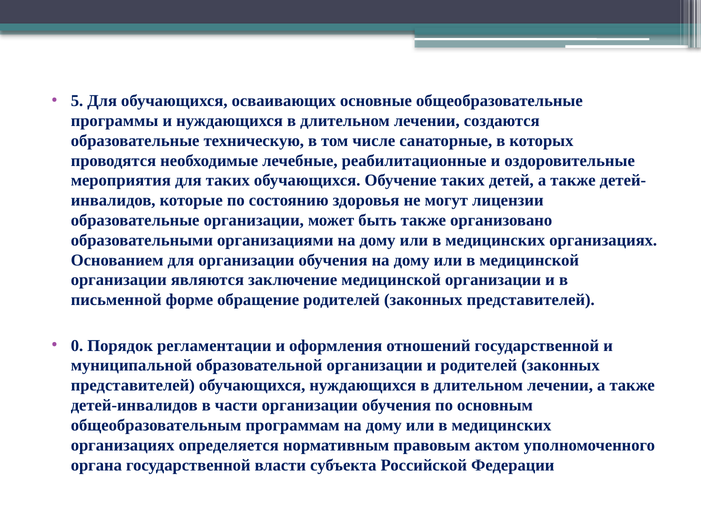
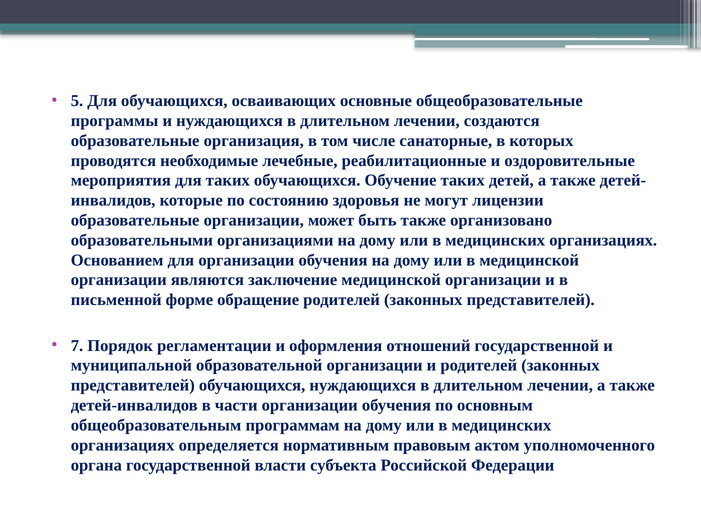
техническую: техническую -> организация (254, 141)
0: 0 -> 7 (77, 345)
